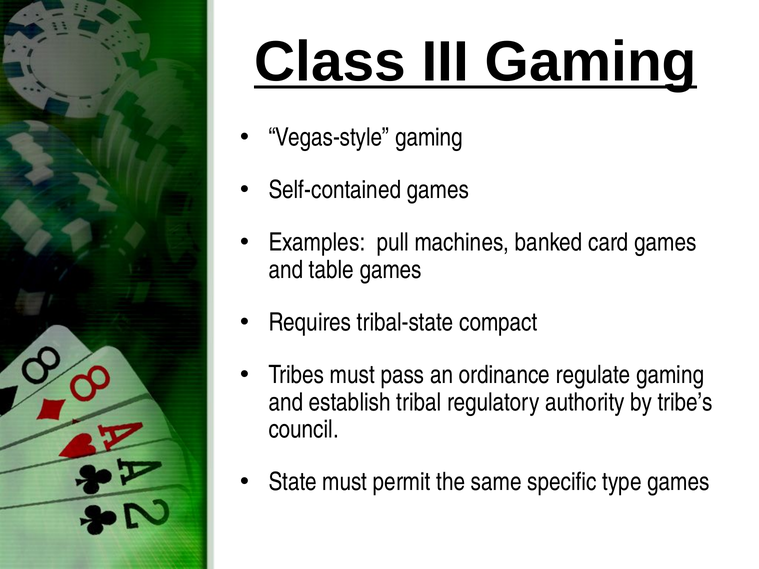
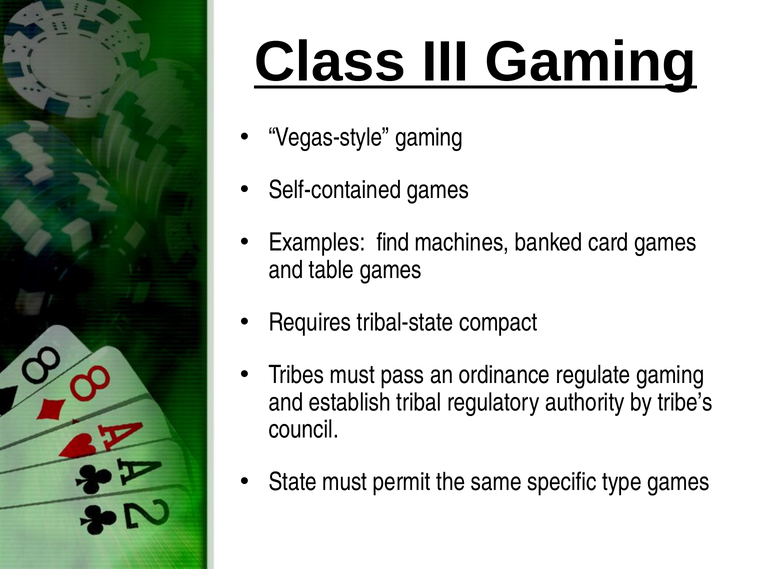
pull: pull -> find (393, 243)
